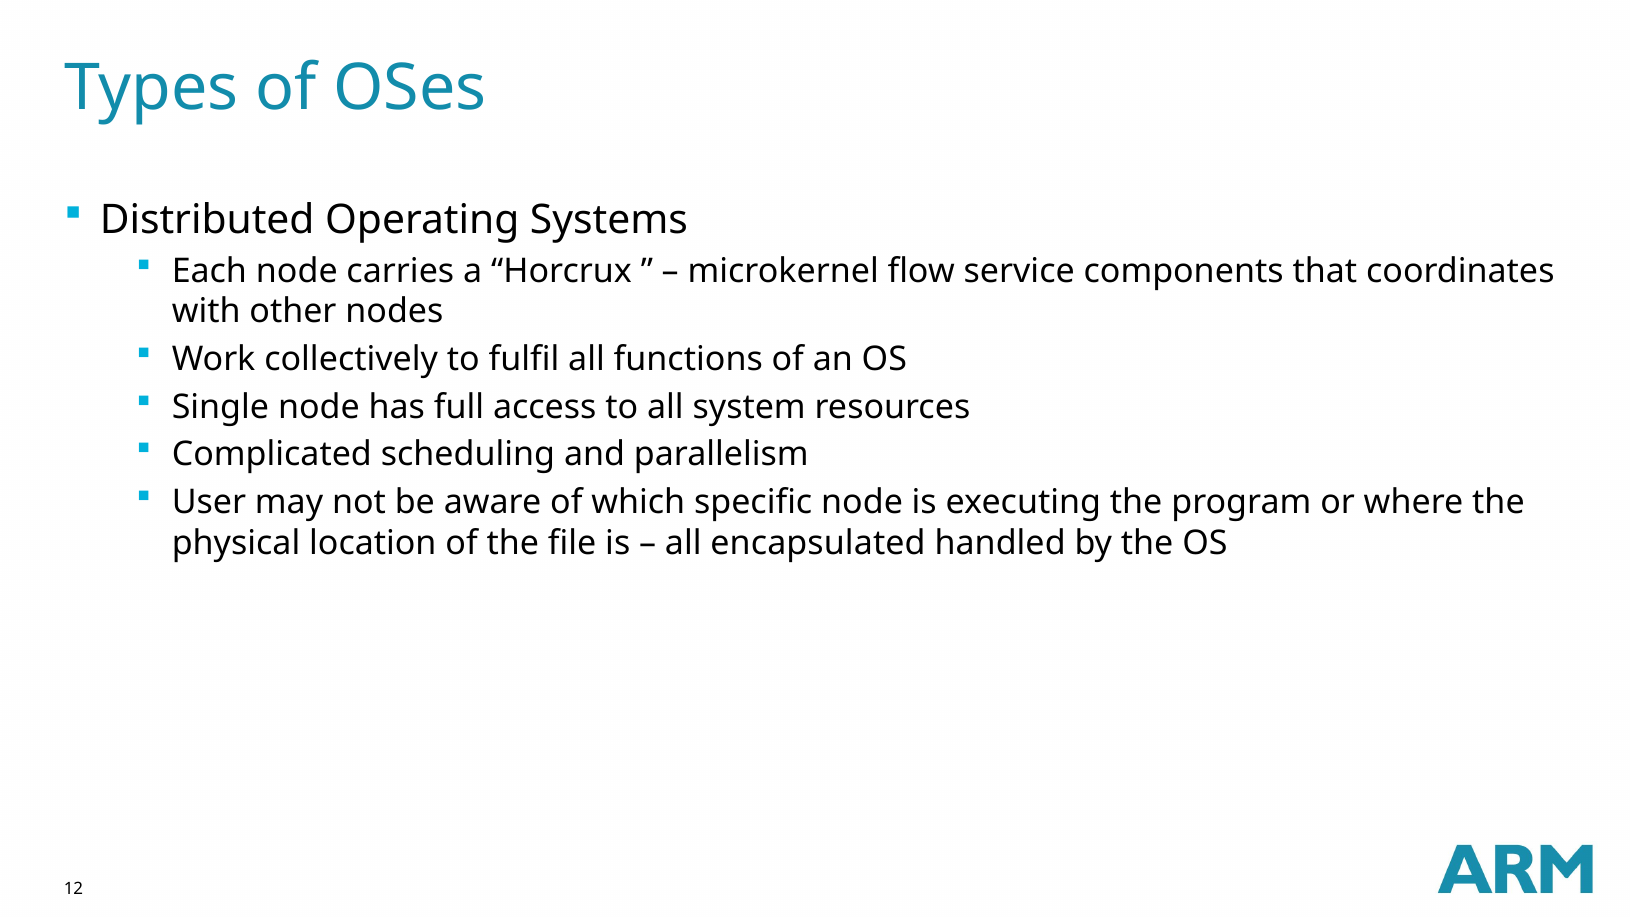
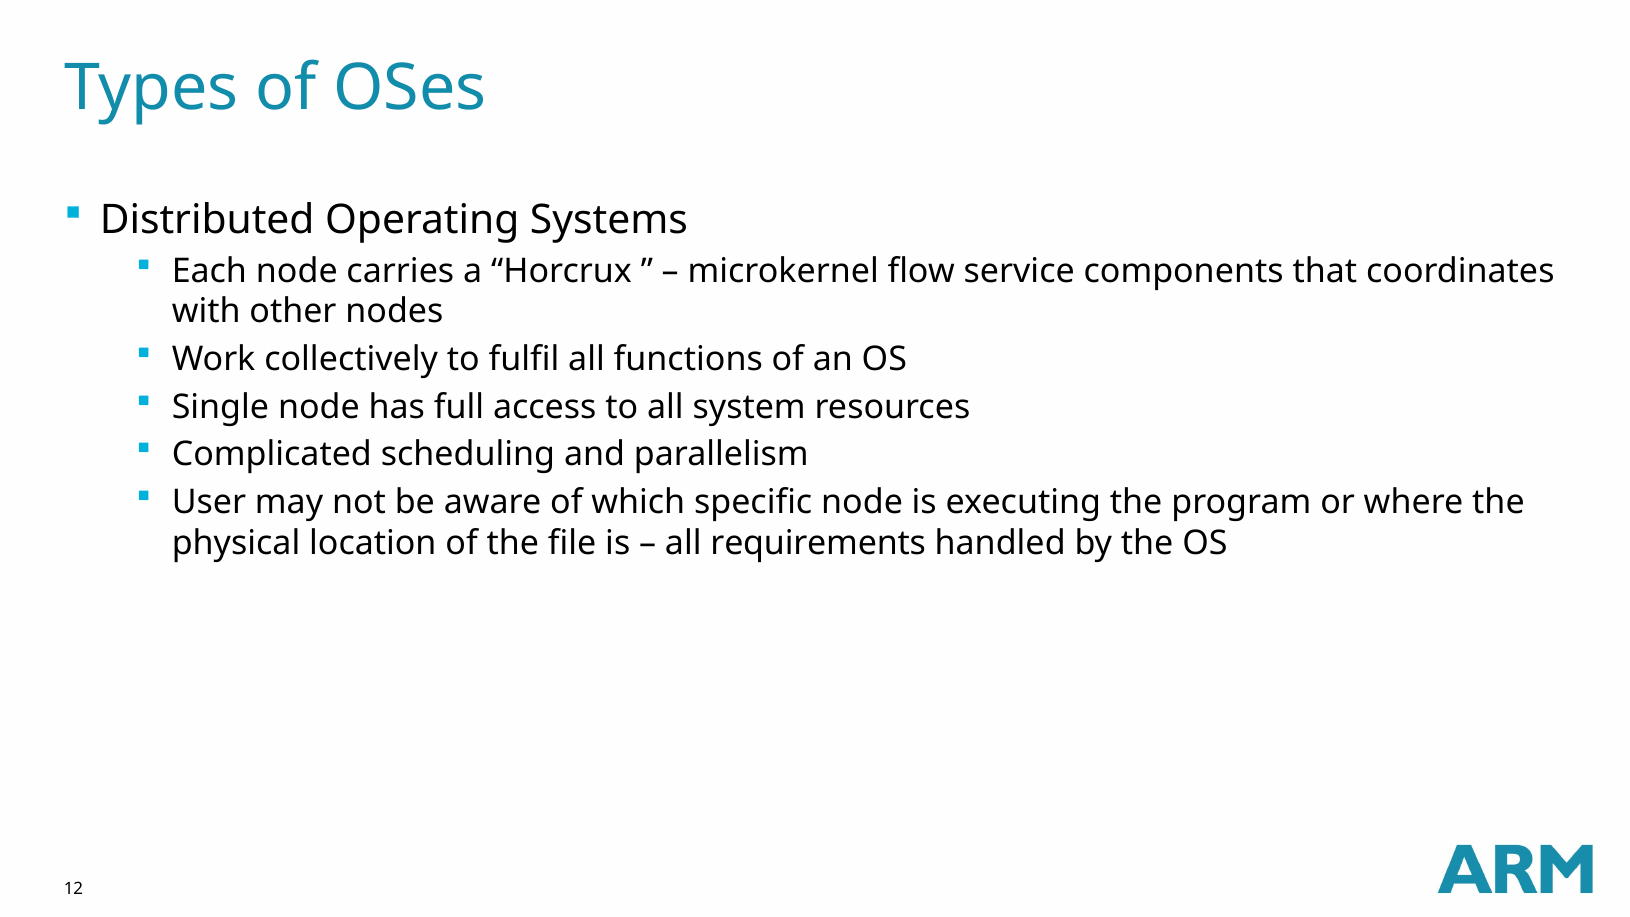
encapsulated: encapsulated -> requirements (818, 543)
